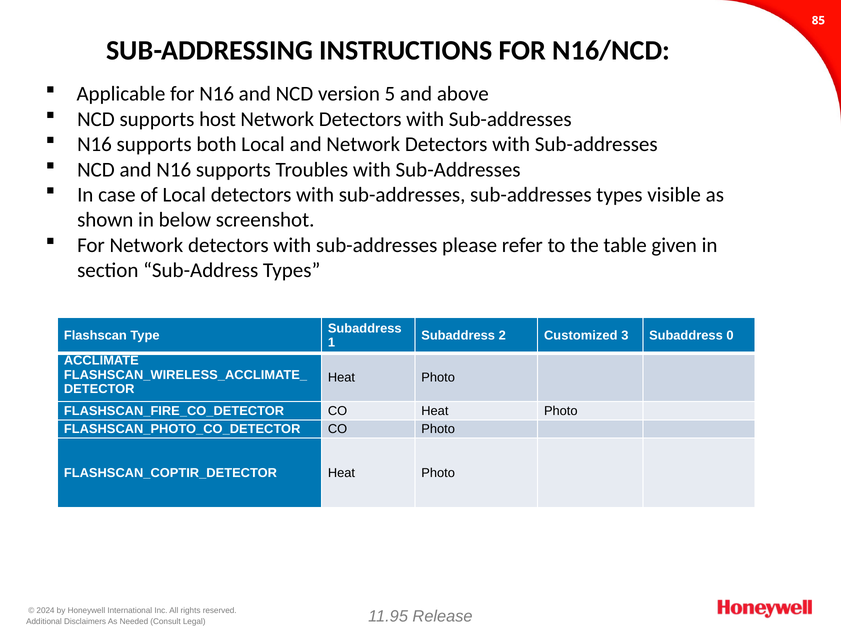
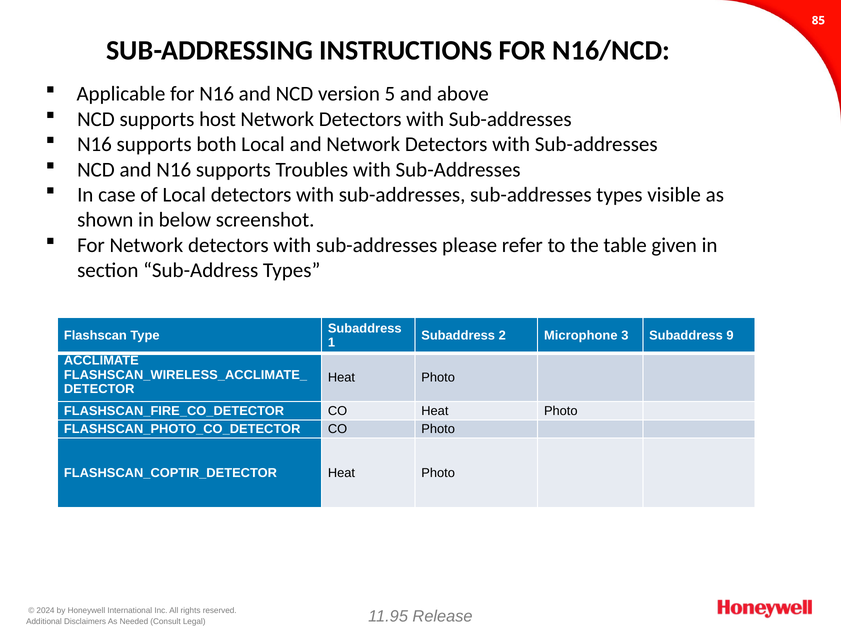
Customized: Customized -> Microphone (581, 335)
0: 0 -> 9 (730, 335)
